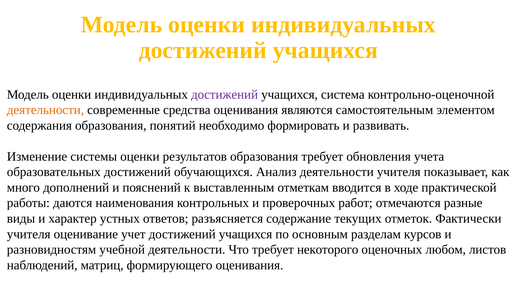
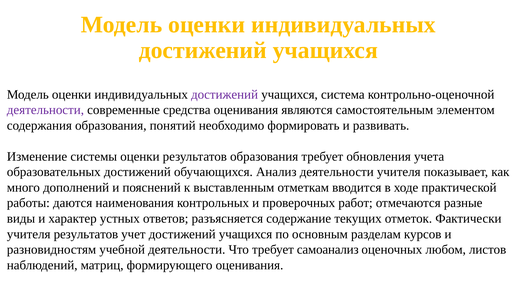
деятельности colour: orange -> purple (45, 110)
учителя оценивание: оценивание -> результатов (86, 234)
некоторого: некоторого -> самоанализ (328, 249)
